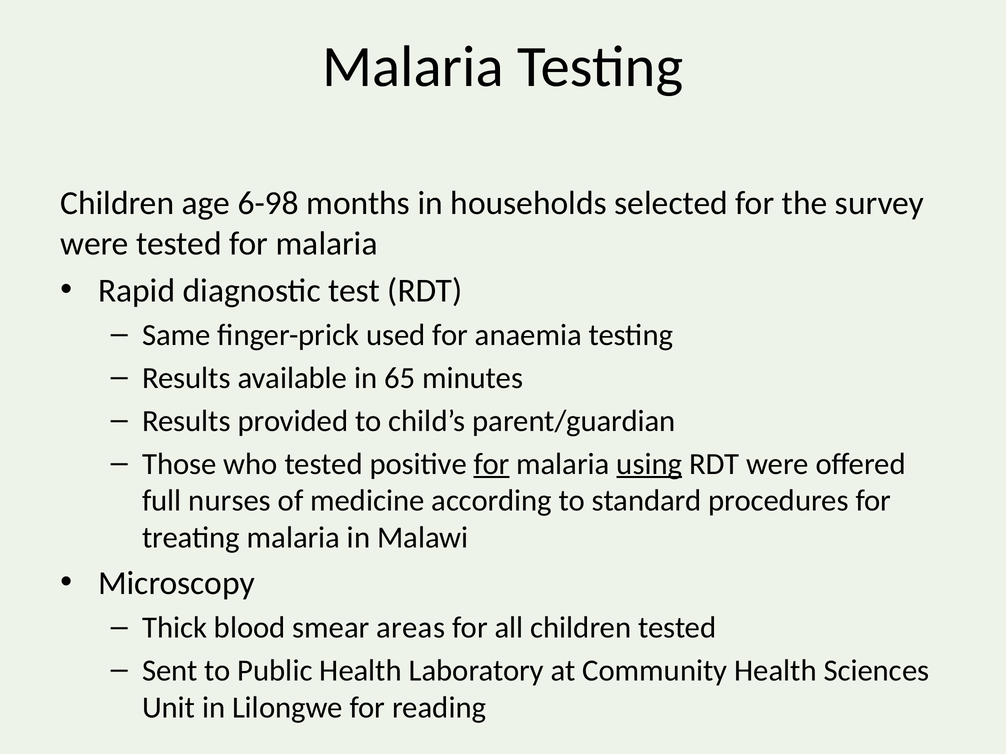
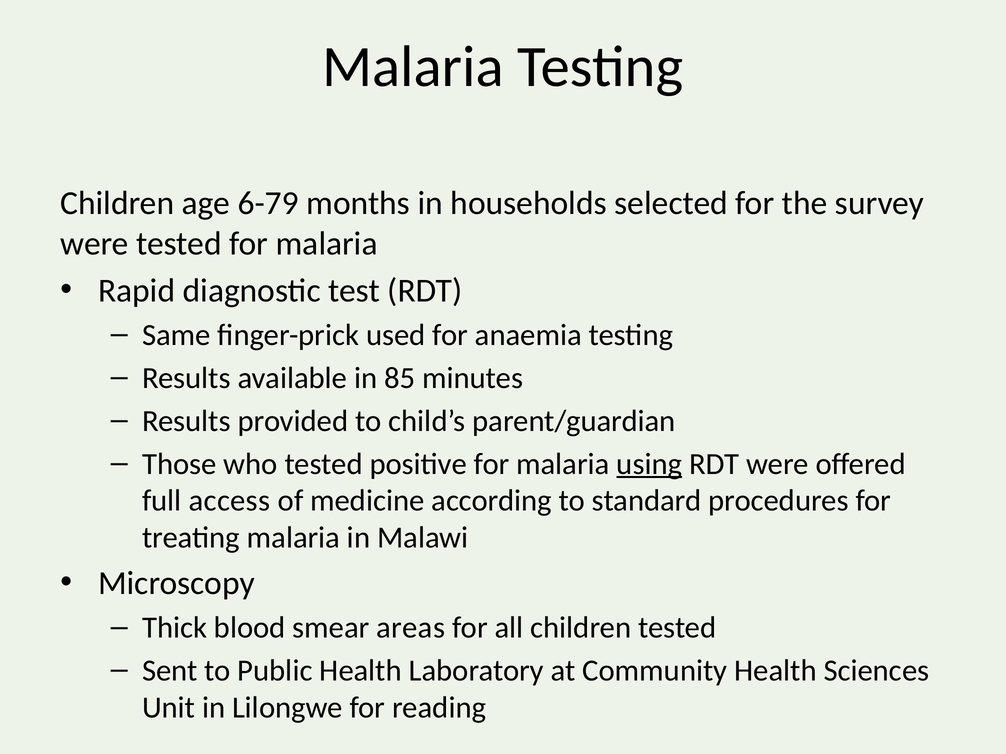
6-98: 6-98 -> 6-79 (268, 204)
65: 65 -> 85 (400, 378)
for underline: present -> none (492, 464)
nurses: nurses -> access (230, 501)
